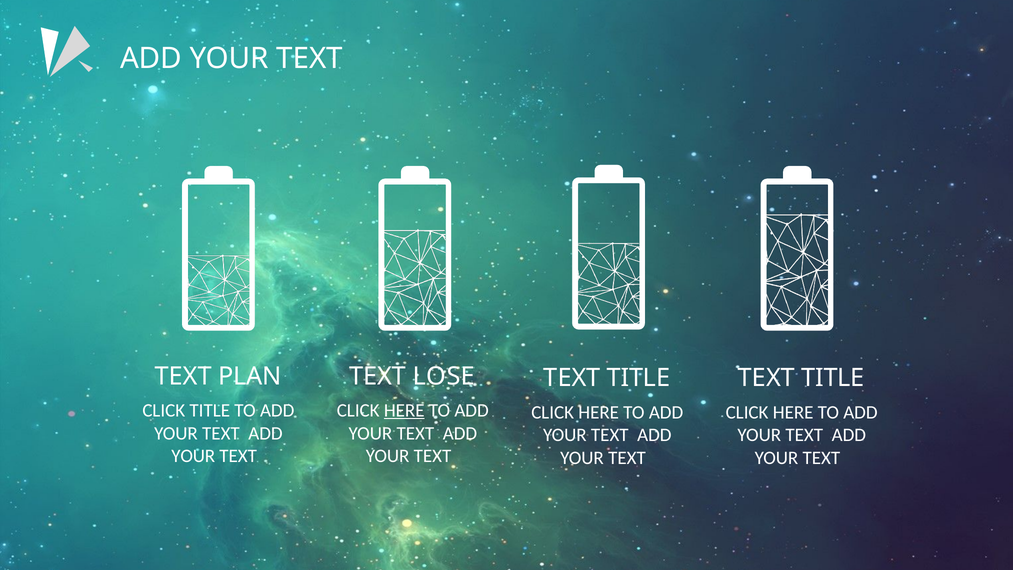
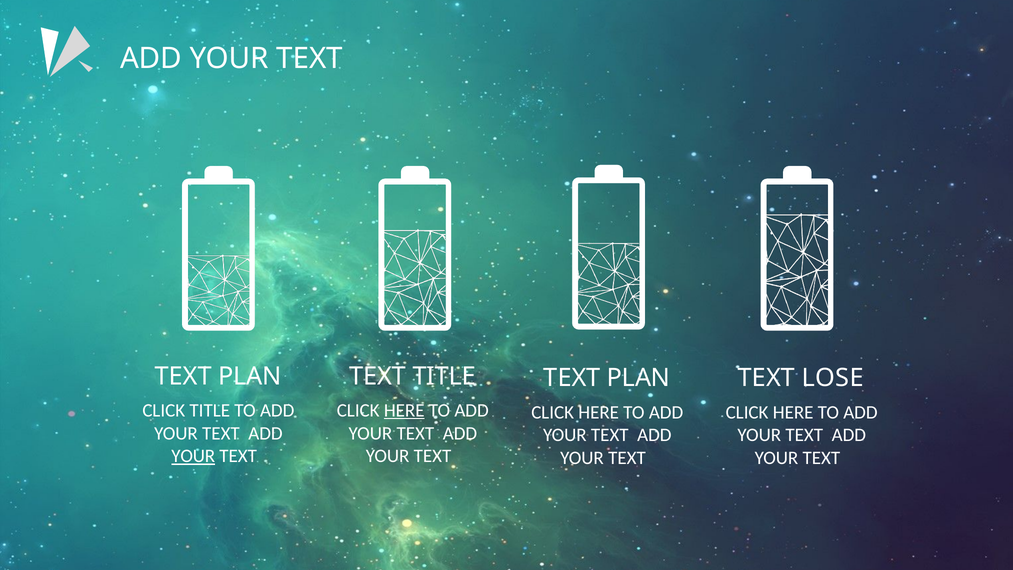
TEXT LOSE: LOSE -> TITLE (444, 376)
TITLE: TITLE -> PLAN (639, 378)
TITLE: TITLE -> LOSE (833, 378)
YOUR underline: none -> present (193, 456)
